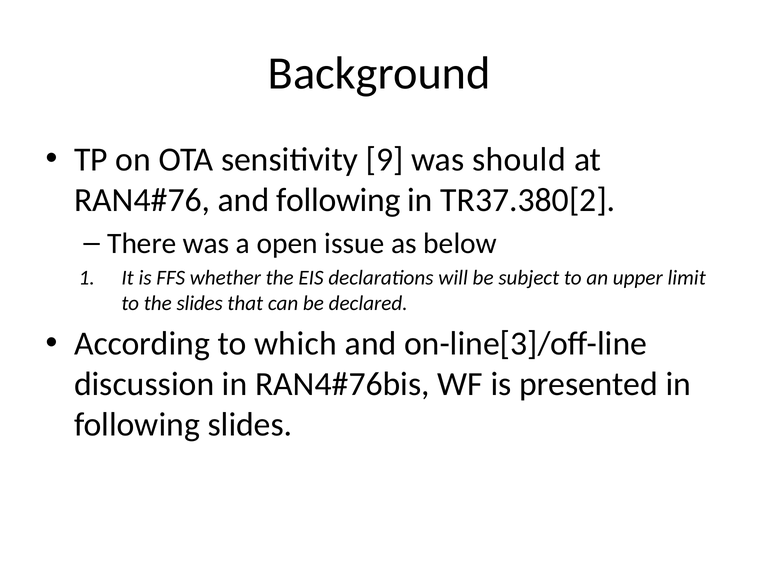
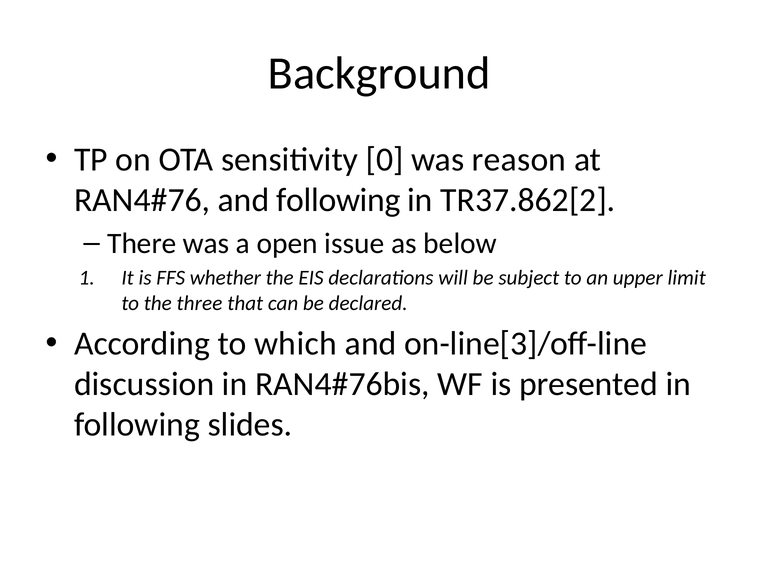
9: 9 -> 0 (385, 159)
should: should -> reason (519, 159)
TR37.380[2: TR37.380[2 -> TR37.862[2 (528, 200)
the slides: slides -> three (199, 303)
